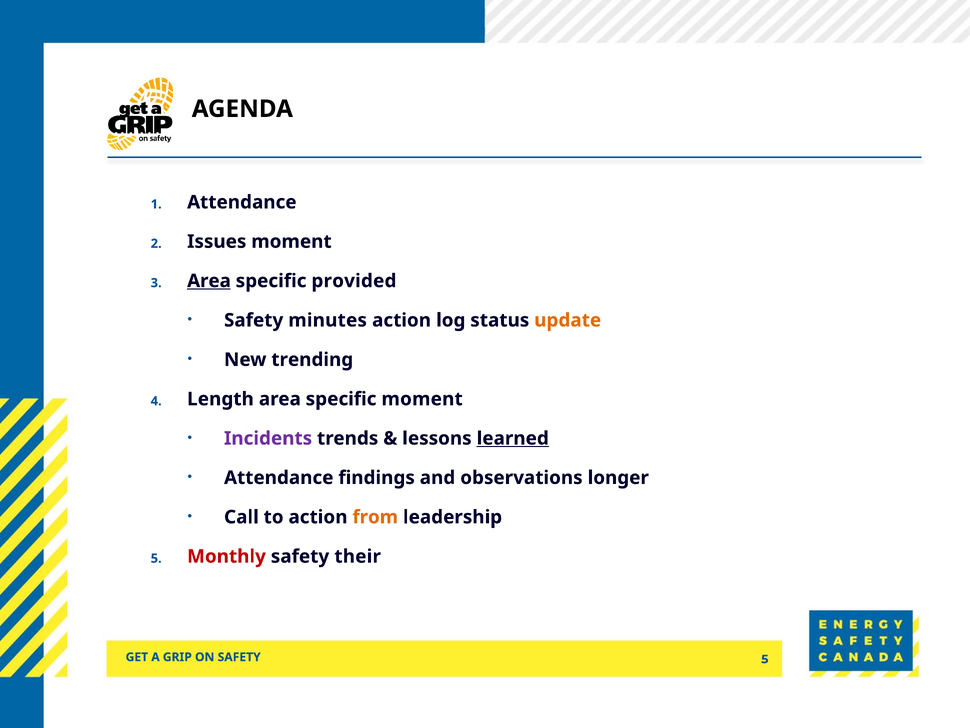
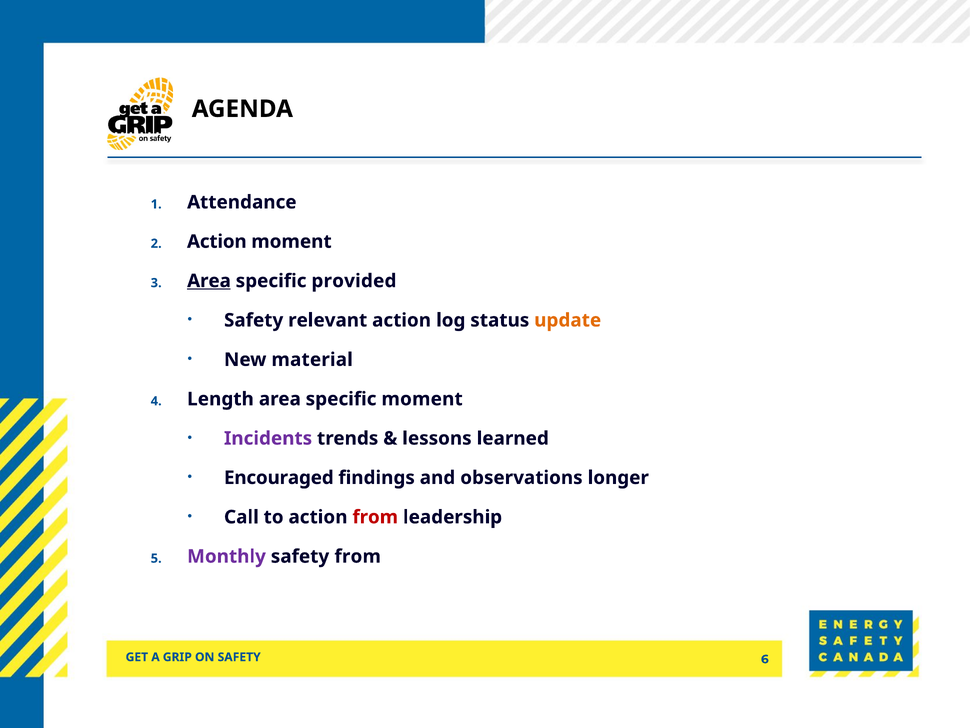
2 Issues: Issues -> Action (217, 241)
minutes: minutes -> relevant (328, 320)
trending: trending -> material (312, 359)
learned underline: present -> none (513, 438)
Attendance: Attendance -> Encouraged (279, 477)
from colour: orange -> red (375, 517)
Monthly colour: red -> purple (227, 556)
safety their: their -> from (358, 556)
SAFETY 5: 5 -> 6 (765, 659)
